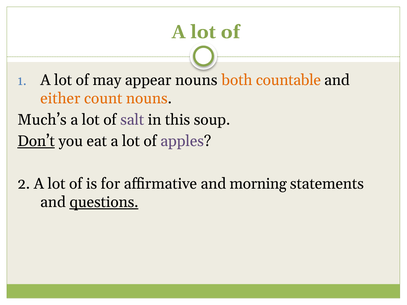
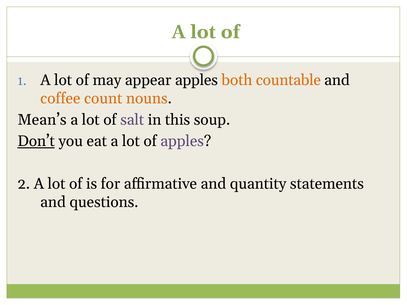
appear nouns: nouns -> apples (197, 80)
either: either -> coffee (60, 99)
Much’s: Much’s -> Mean’s (42, 120)
morning: morning -> quantity (258, 184)
questions underline: present -> none (104, 202)
